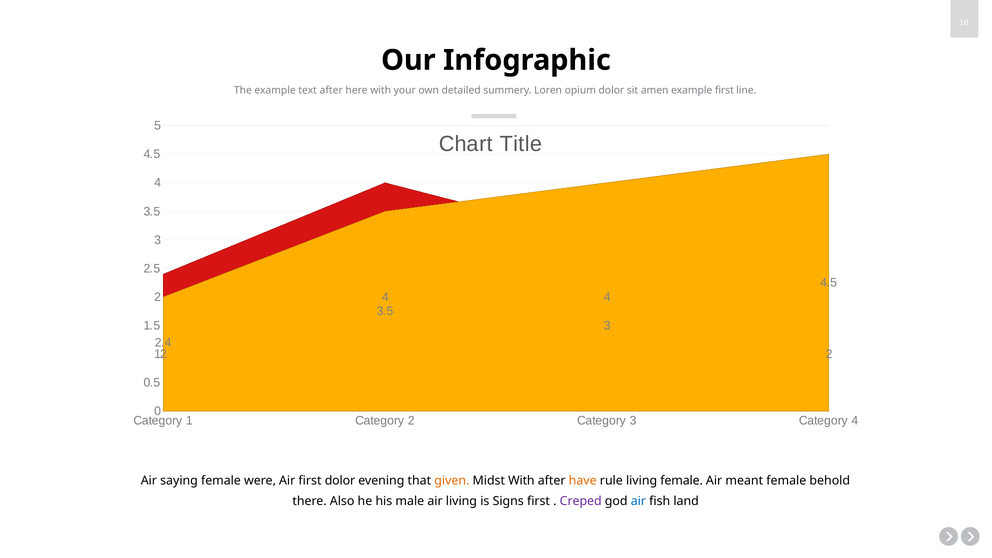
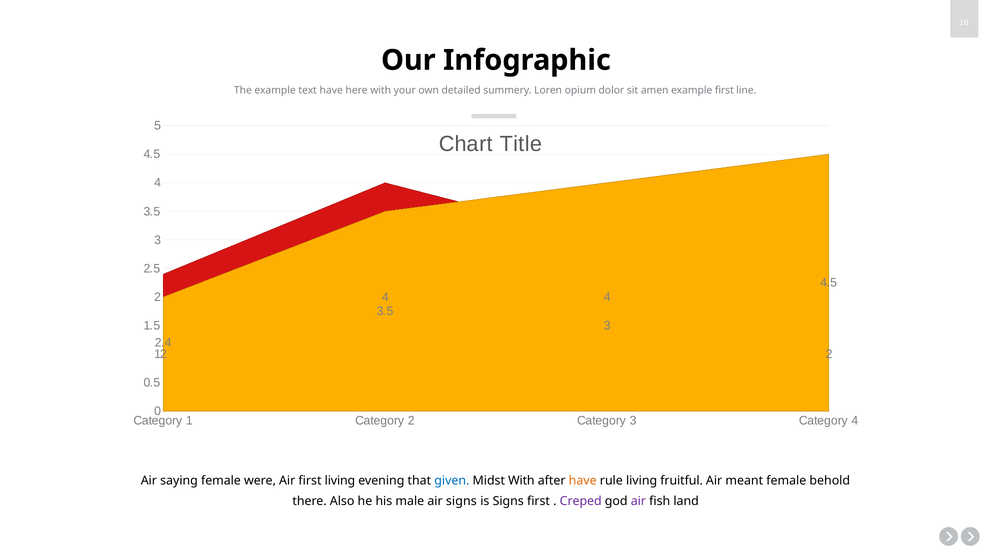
text after: after -> have (331, 90)
first dolor: dolor -> living (340, 481)
given colour: orange -> blue (452, 481)
living female: female -> fruitful (682, 481)
air living: living -> signs (461, 501)
air colour: blue -> purple (638, 501)
